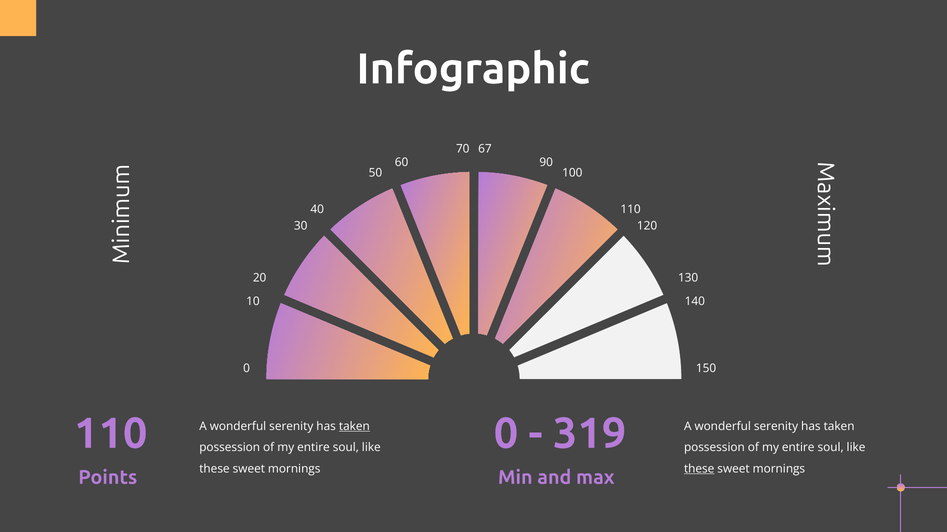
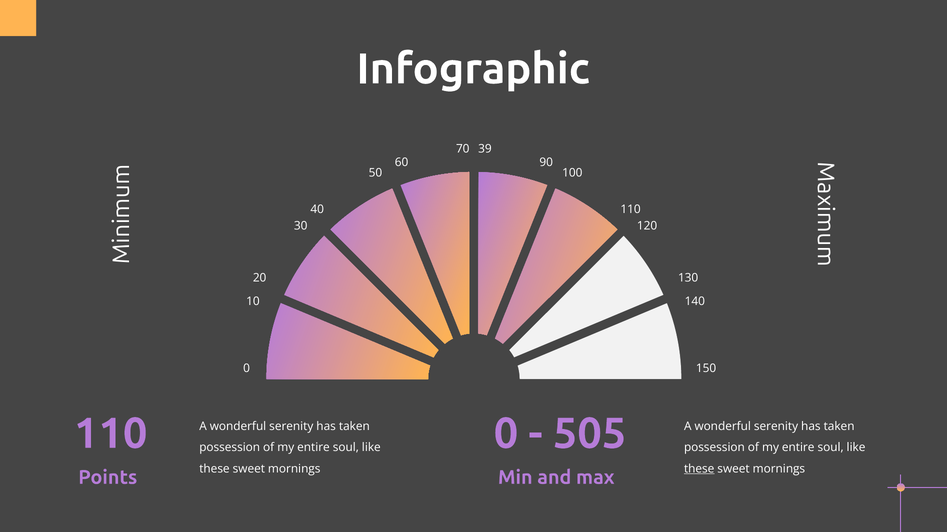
67: 67 -> 39 (485, 149)
319: 319 -> 505 (590, 434)
taken underline: present -> none (354, 427)
